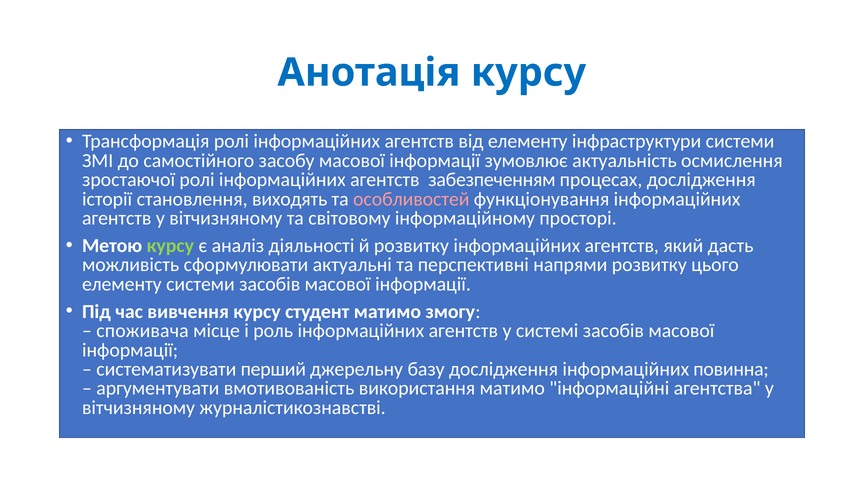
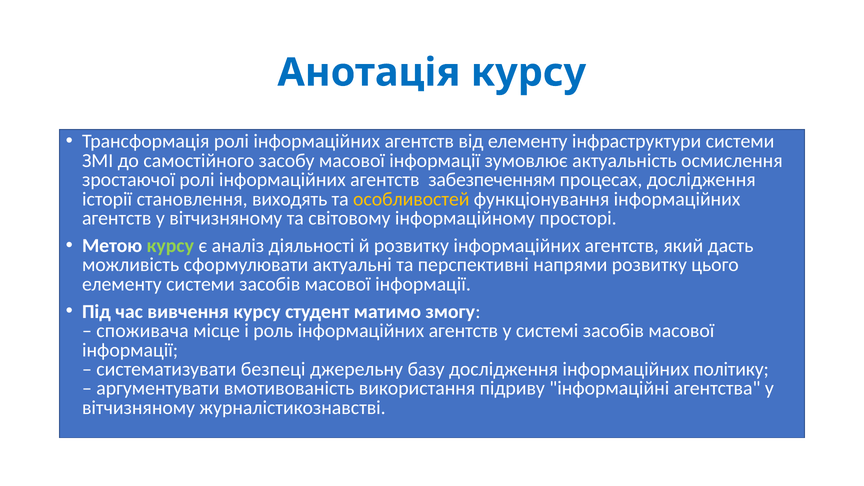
особливостей colour: pink -> yellow (411, 199)
перший: перший -> безпеці (273, 369)
повинна: повинна -> політику (731, 369)
використання матимо: матимо -> підриву (512, 388)
